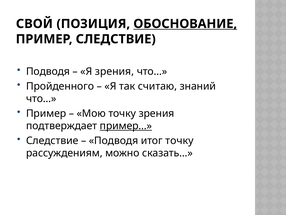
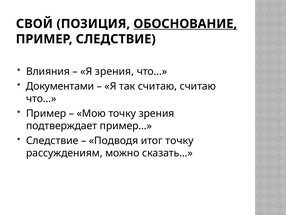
Подводя: Подводя -> Влияния (48, 71)
Пройденного: Пройденного -> Документами (60, 86)
считаю знаний: знаний -> считаю (198, 86)
пример… underline: present -> none (126, 126)
